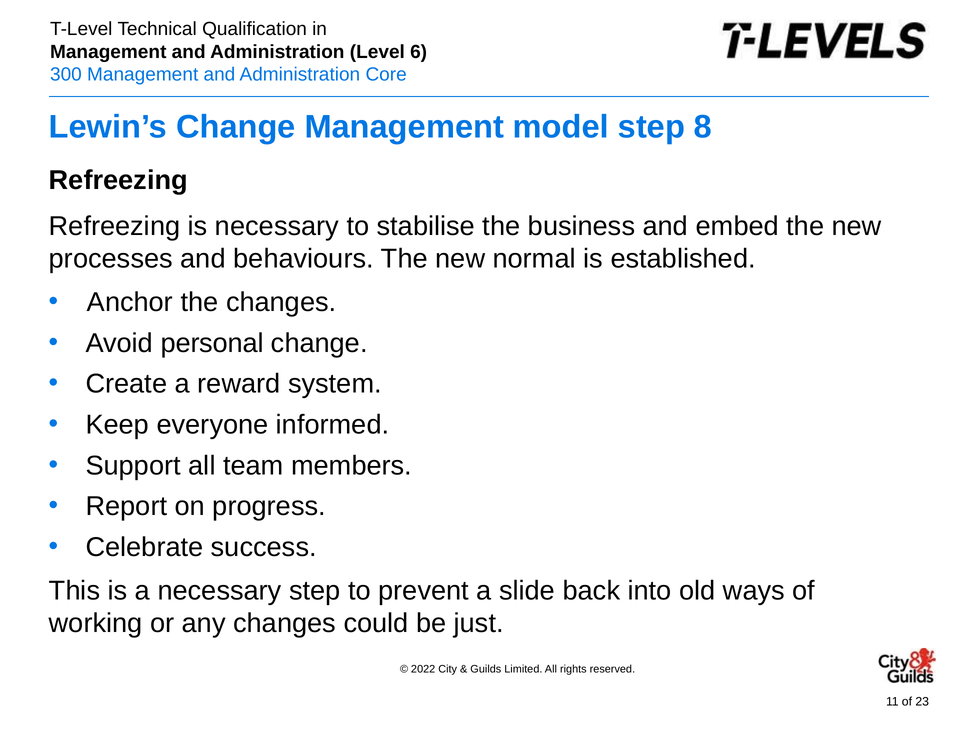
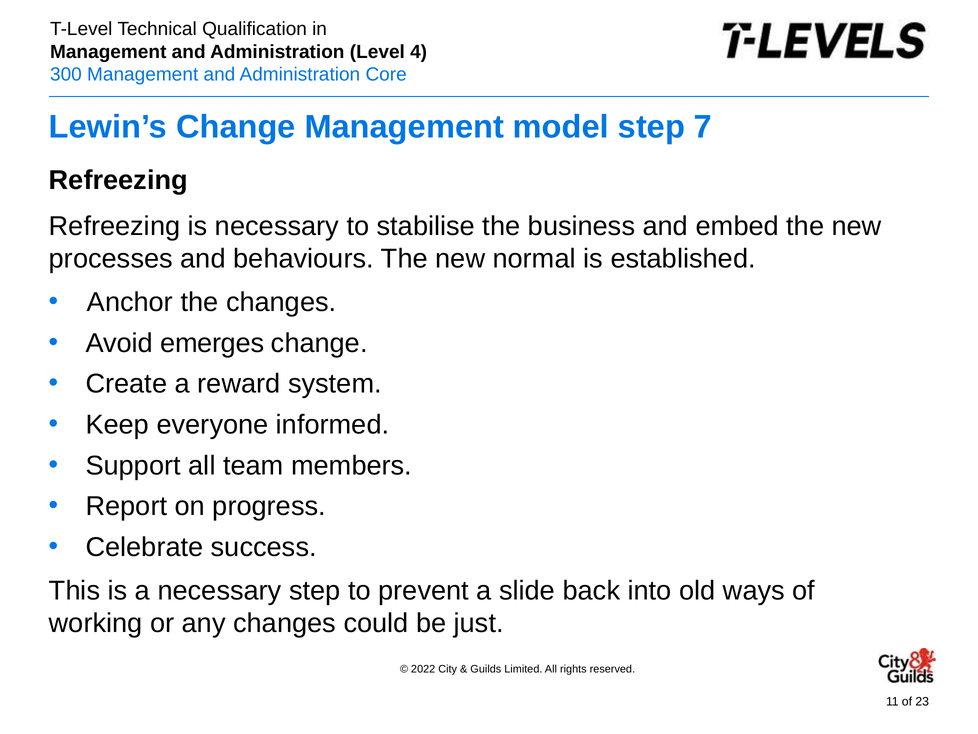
6: 6 -> 4 (419, 52)
8: 8 -> 7 (703, 127)
personal: personal -> emerges (212, 343)
